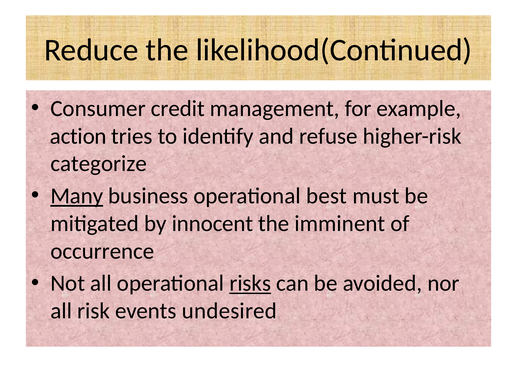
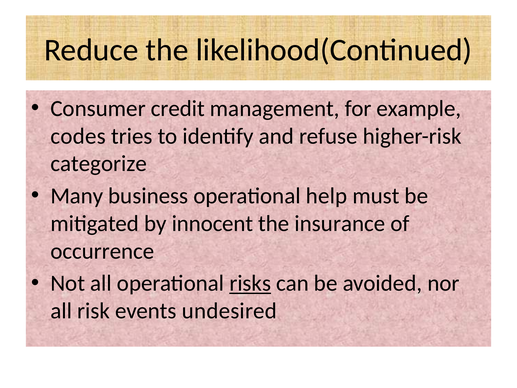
action: action -> codes (78, 136)
Many underline: present -> none (77, 196)
best: best -> help (327, 196)
imminent: imminent -> insurance (340, 223)
